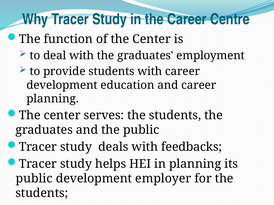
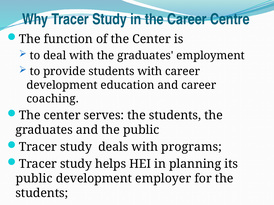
planning: planning -> coaching (53, 99)
feedbacks: feedbacks -> programs (191, 147)
